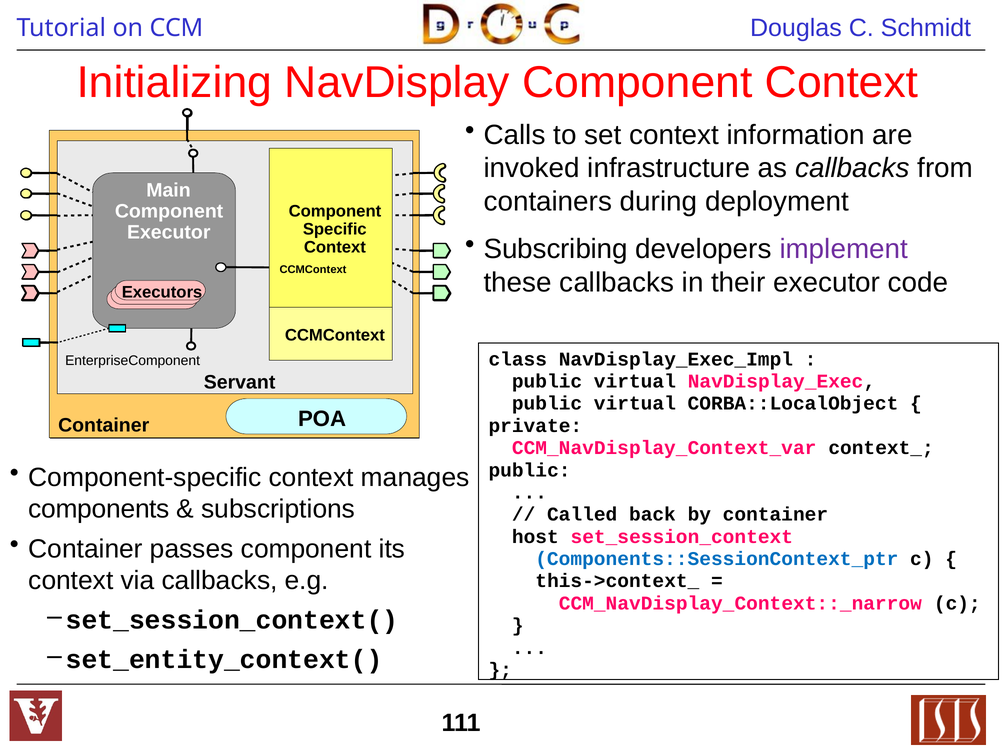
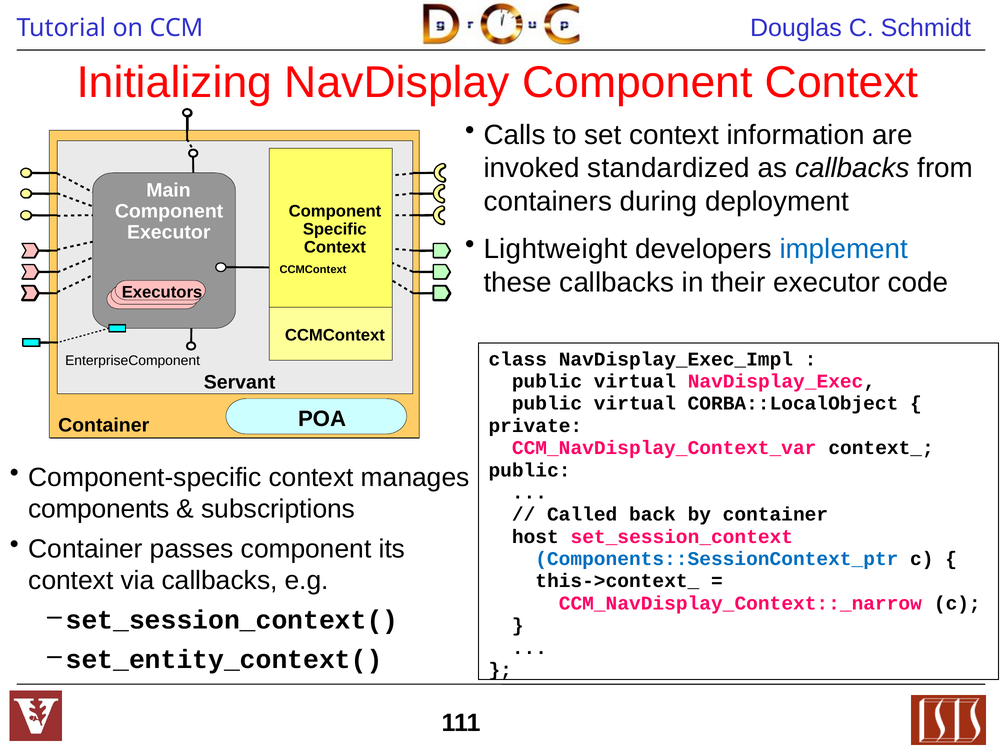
infrastructure: infrastructure -> standardized (669, 168)
Subscribing: Subscribing -> Lightweight (556, 249)
implement colour: purple -> blue (844, 249)
